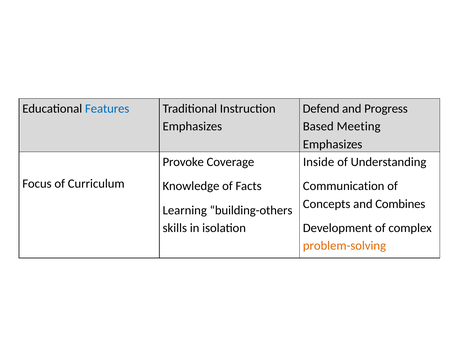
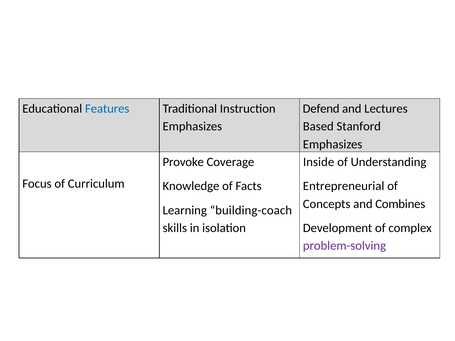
Progress: Progress -> Lectures (386, 109)
Meeting: Meeting -> Stanford (359, 127)
Communication: Communication -> Entrepreneurial (344, 186)
building-others: building-others -> building-coach (251, 210)
problem-solving colour: orange -> purple (344, 246)
